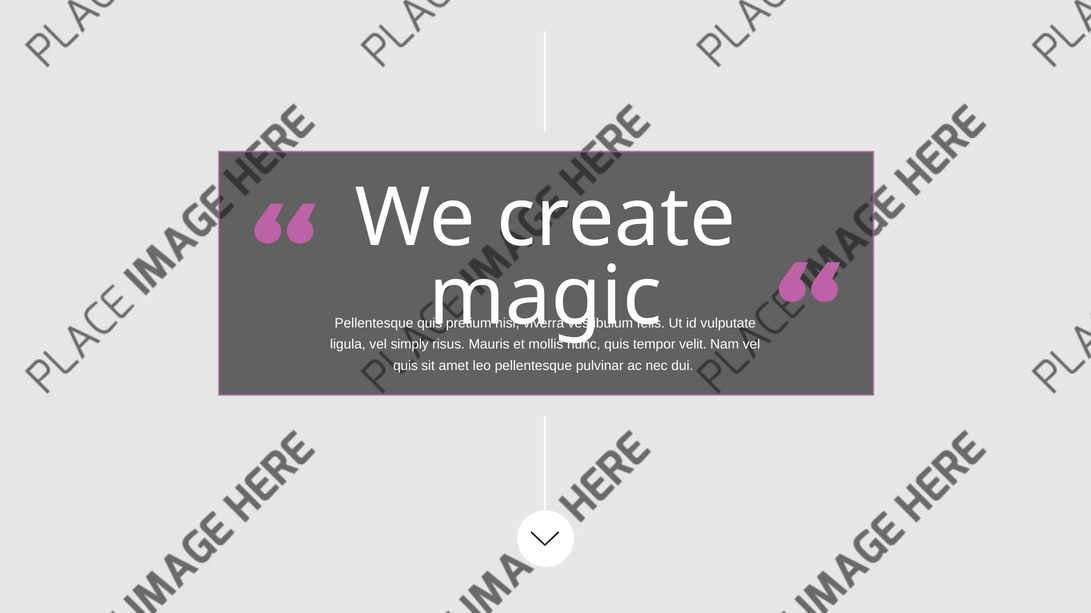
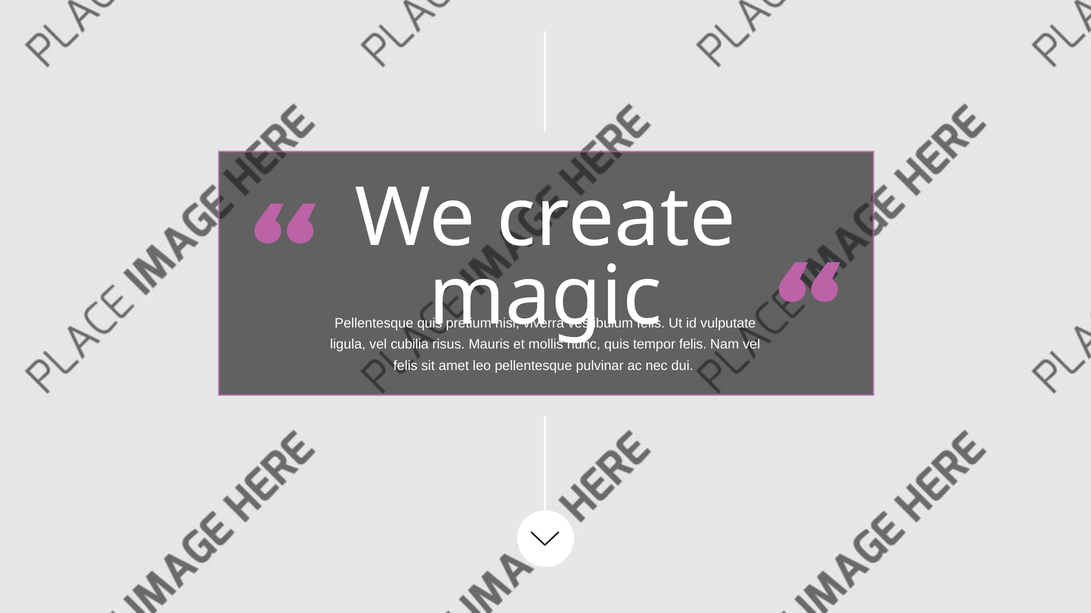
simply: simply -> cubilia (410, 345)
velit: velit -> felis (693, 345)
quis: quis -> felis (405, 366)
